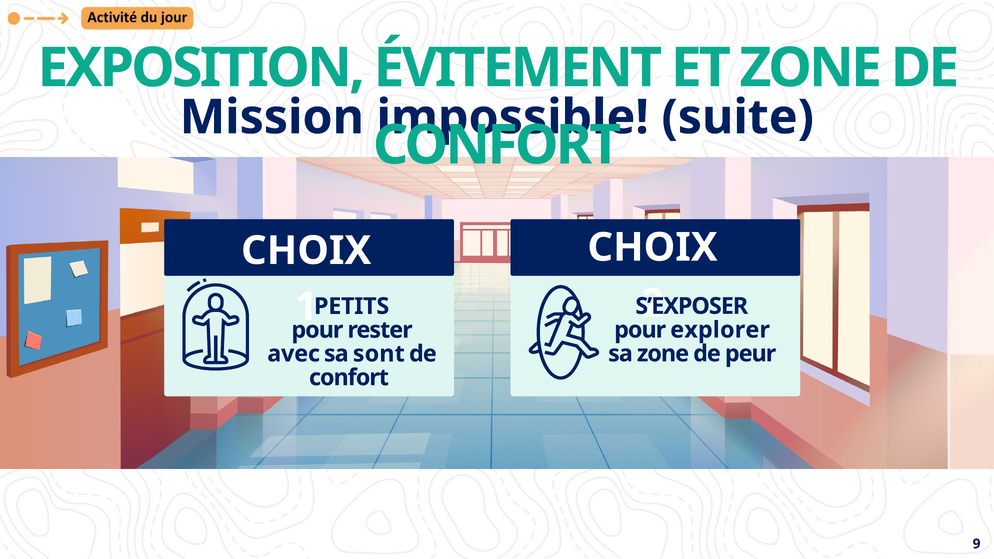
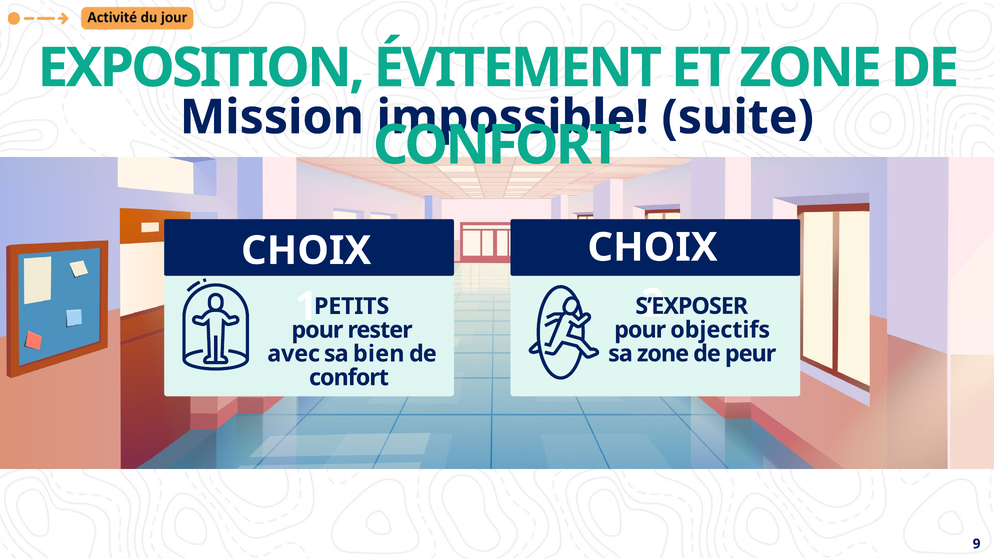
explorer: explorer -> objectifs (720, 330)
sont: sont -> bien (379, 354)
